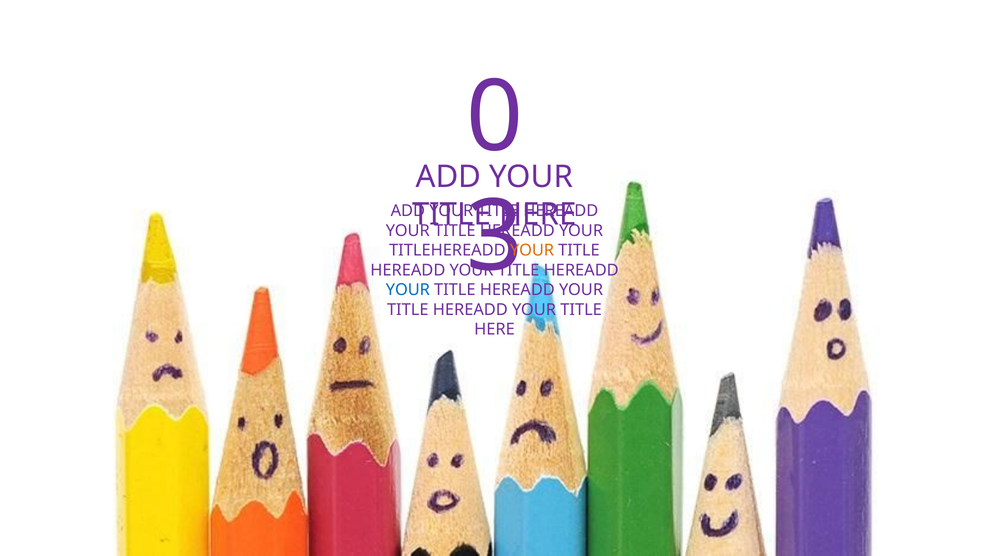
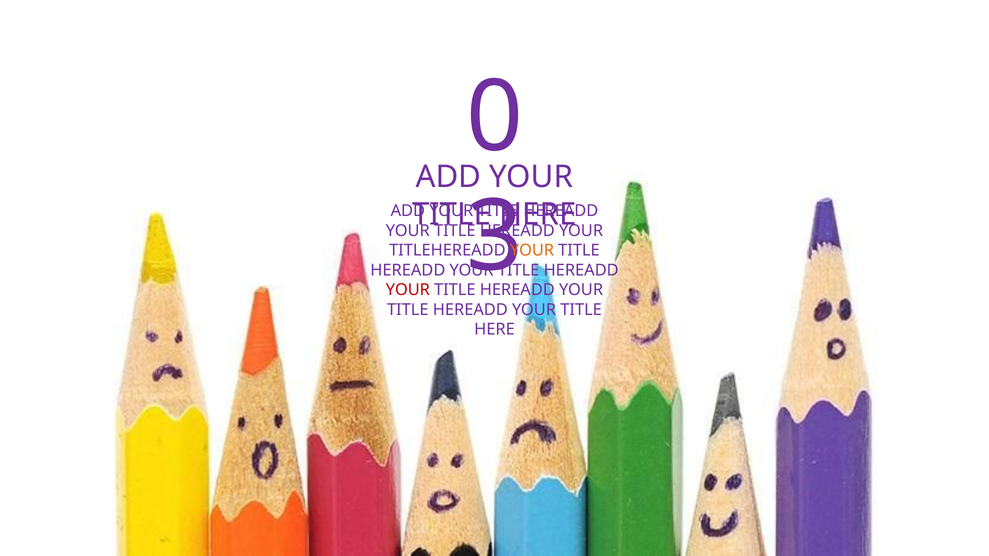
YOUR colour: blue -> red (408, 290)
